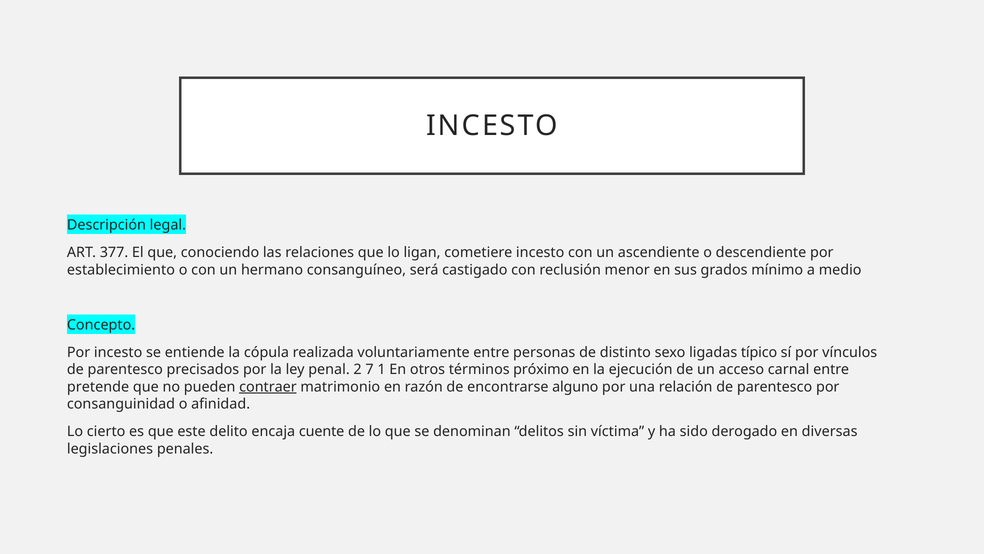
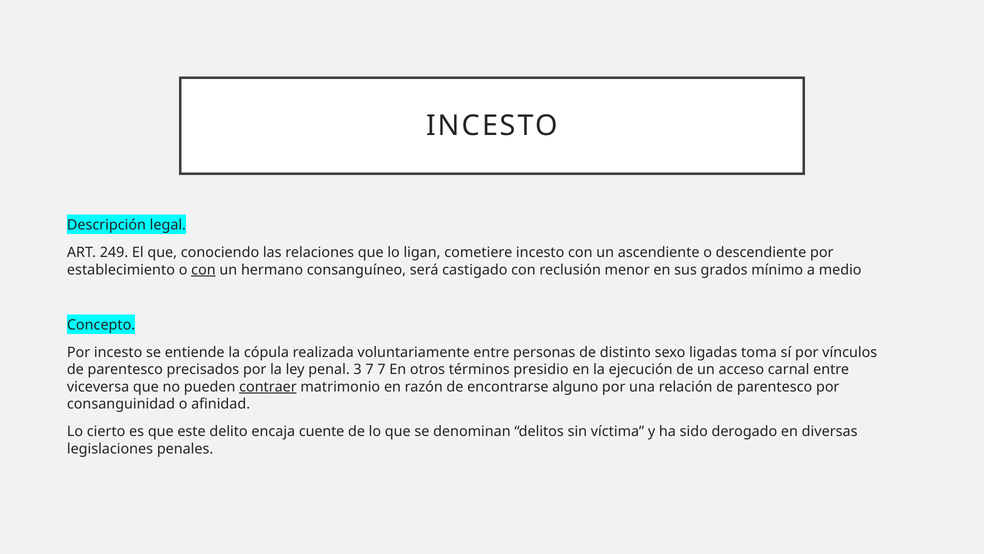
377: 377 -> 249 (114, 252)
con underline: none -> present (203, 270)
típico: típico -> toma (759, 352)
2: 2 -> 3 (358, 369)
7 1: 1 -> 7 (382, 369)
próximo: próximo -> presidio (541, 369)
pretende: pretende -> viceversa (98, 387)
